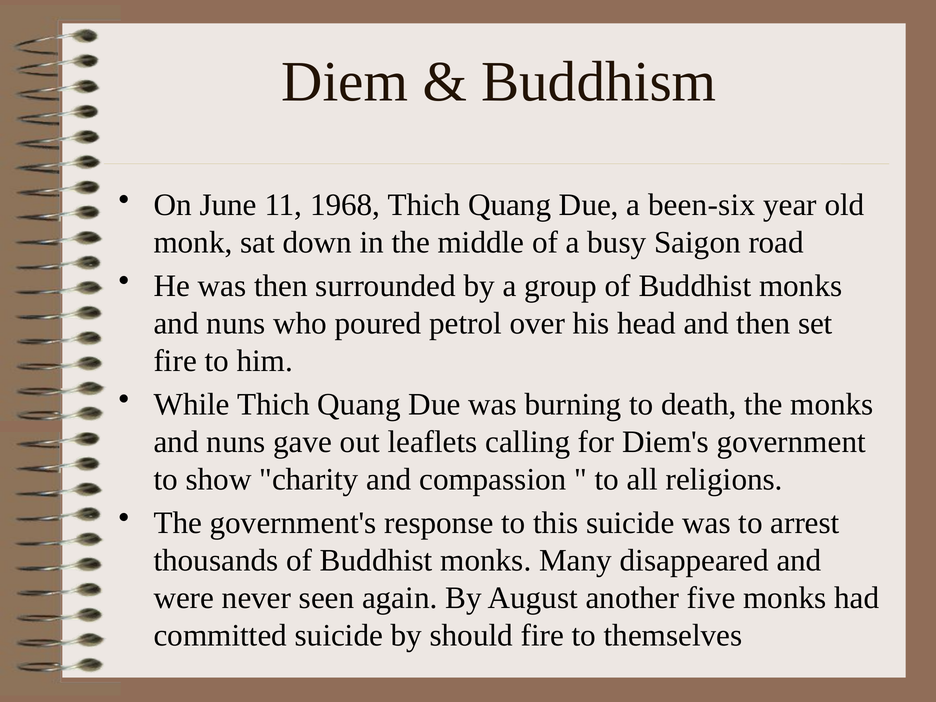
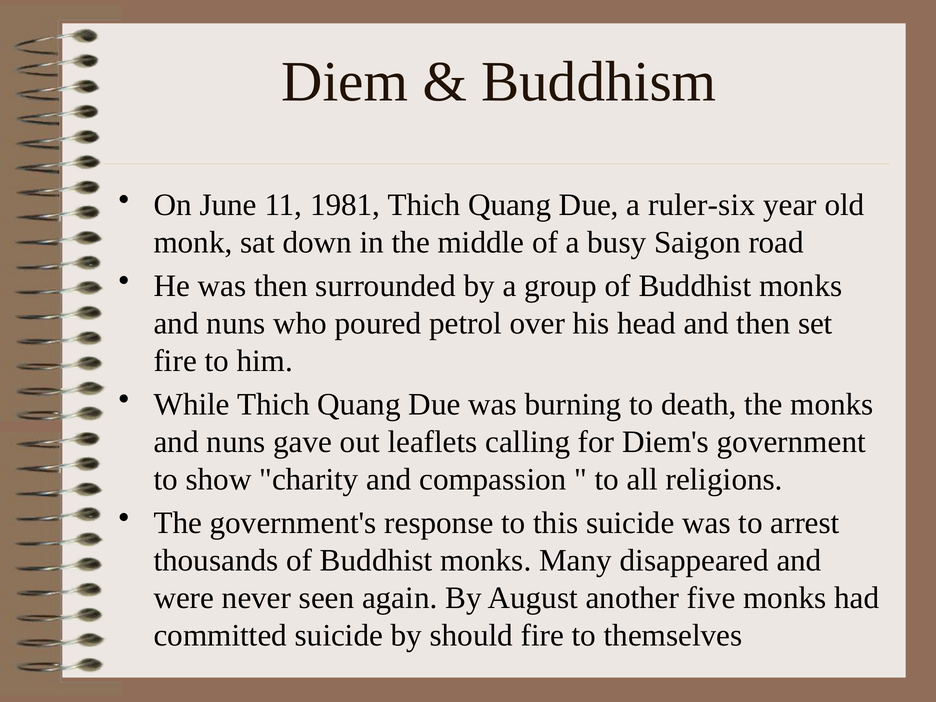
1968: 1968 -> 1981 (345, 205)
been-six: been-six -> ruler-six (702, 205)
